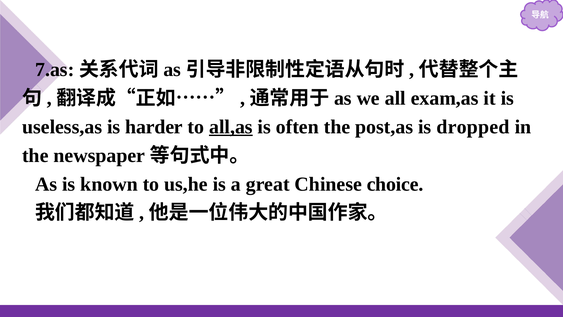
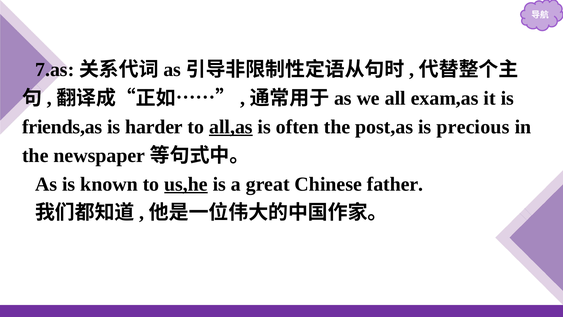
useless,as: useless,as -> friends,as (62, 127)
dropped: dropped -> precious (473, 127)
us,he underline: none -> present (186, 184)
choice: choice -> father (395, 184)
